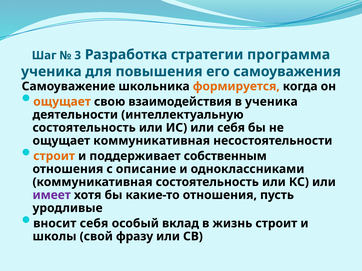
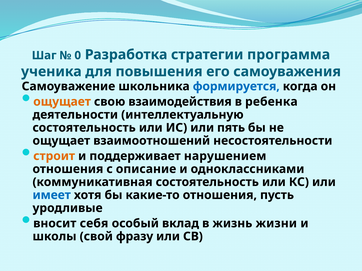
3: 3 -> 0 (78, 56)
формируется colour: orange -> blue (236, 86)
в ученика: ученика -> ребенка (271, 102)
или себя: себя -> пять (231, 128)
ощущает коммуникативная: коммуникативная -> взаимоотношений (152, 141)
собственным: собственным -> нарушением (225, 156)
имеет colour: purple -> blue (52, 195)
жизнь строит: строит -> жизни (276, 224)
